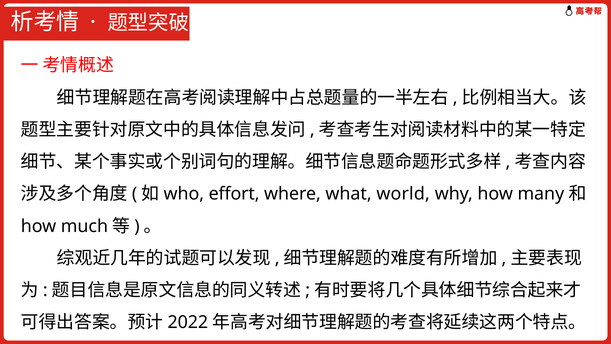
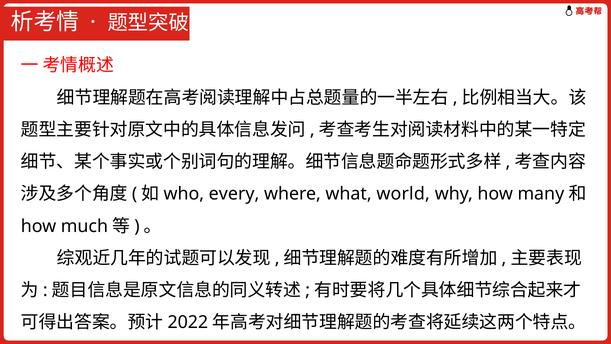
effort: effort -> every (234, 194)
